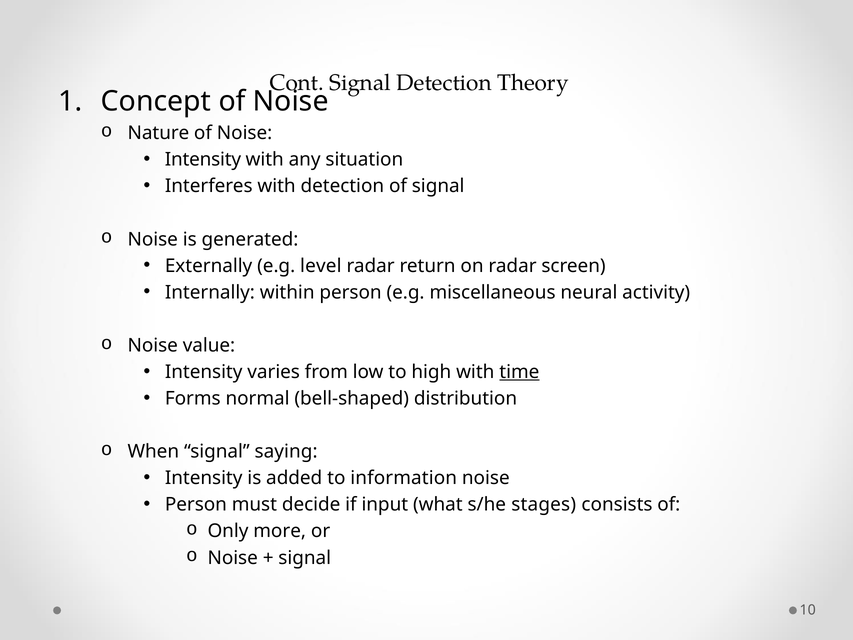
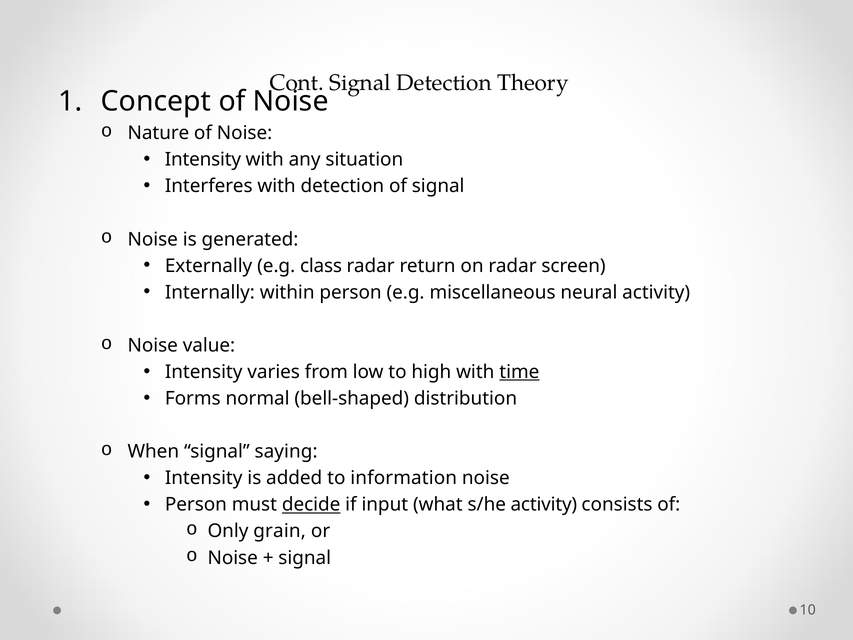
level: level -> class (321, 266)
decide underline: none -> present (311, 504)
s/he stages: stages -> activity (544, 504)
more: more -> grain (280, 531)
